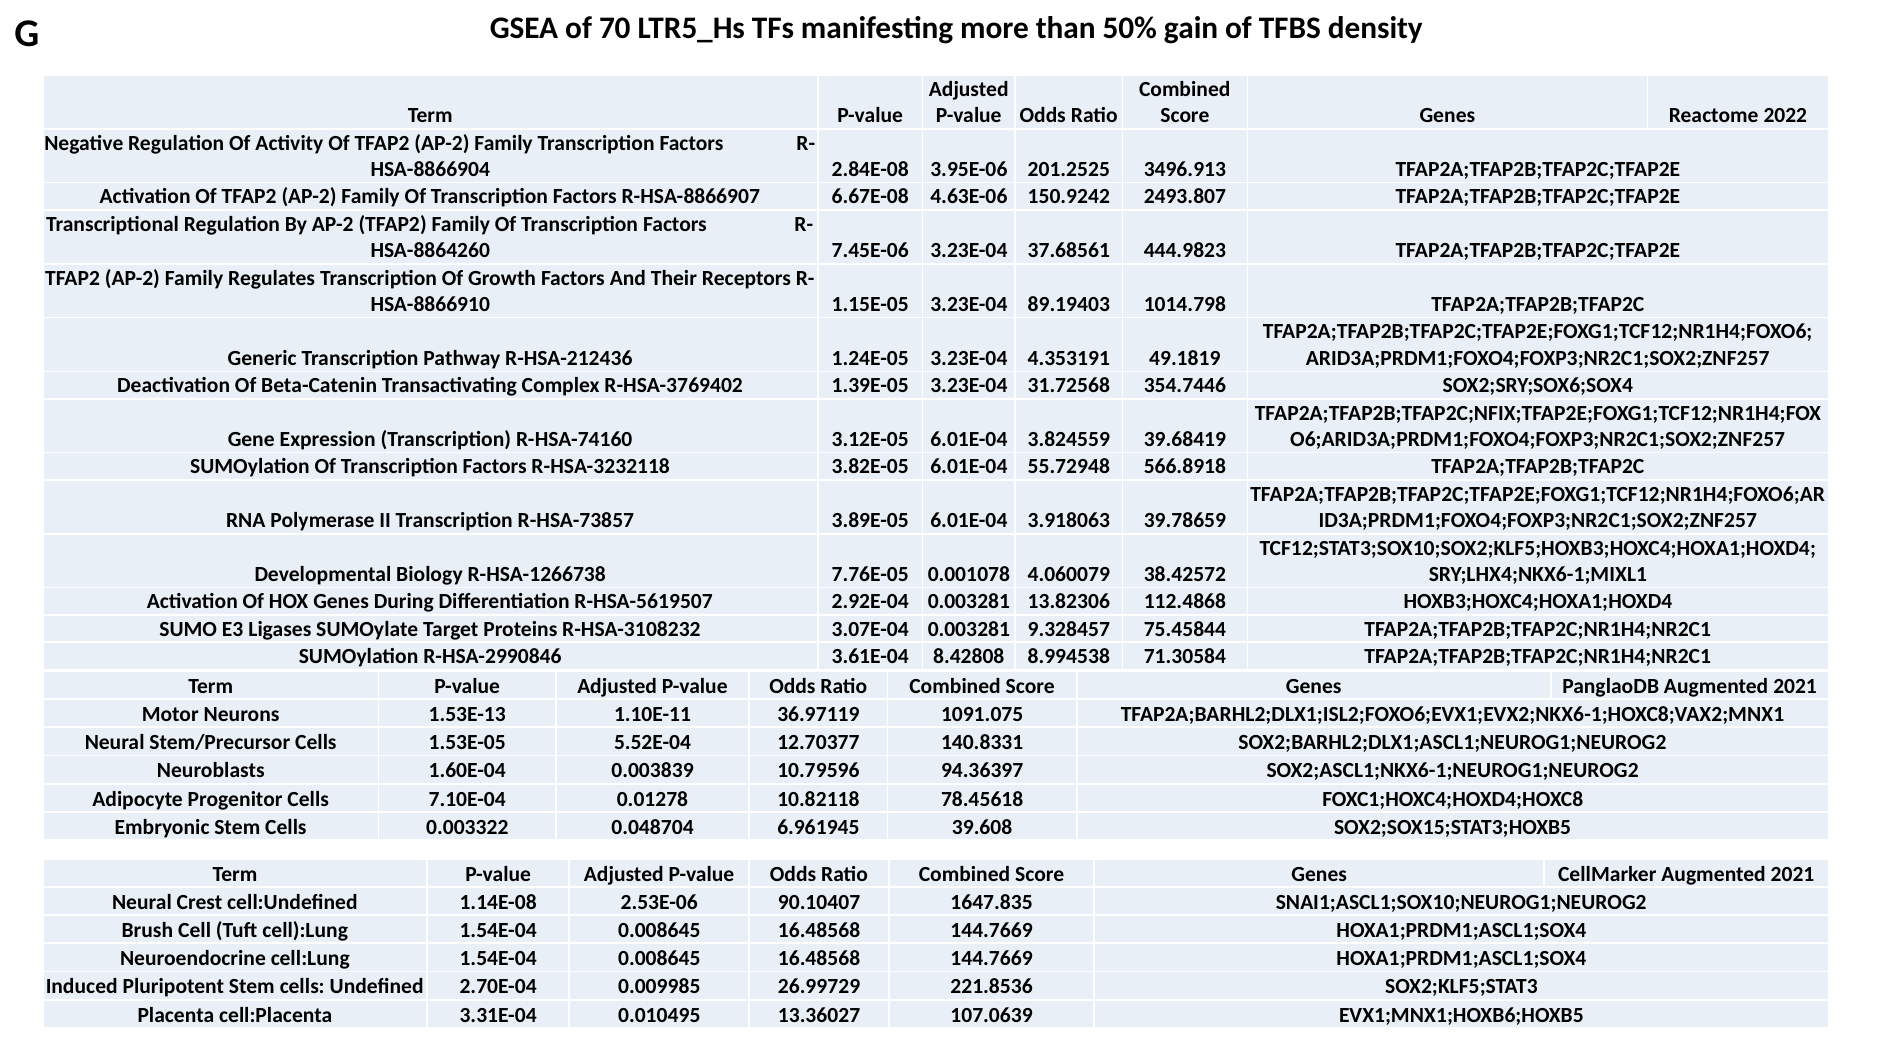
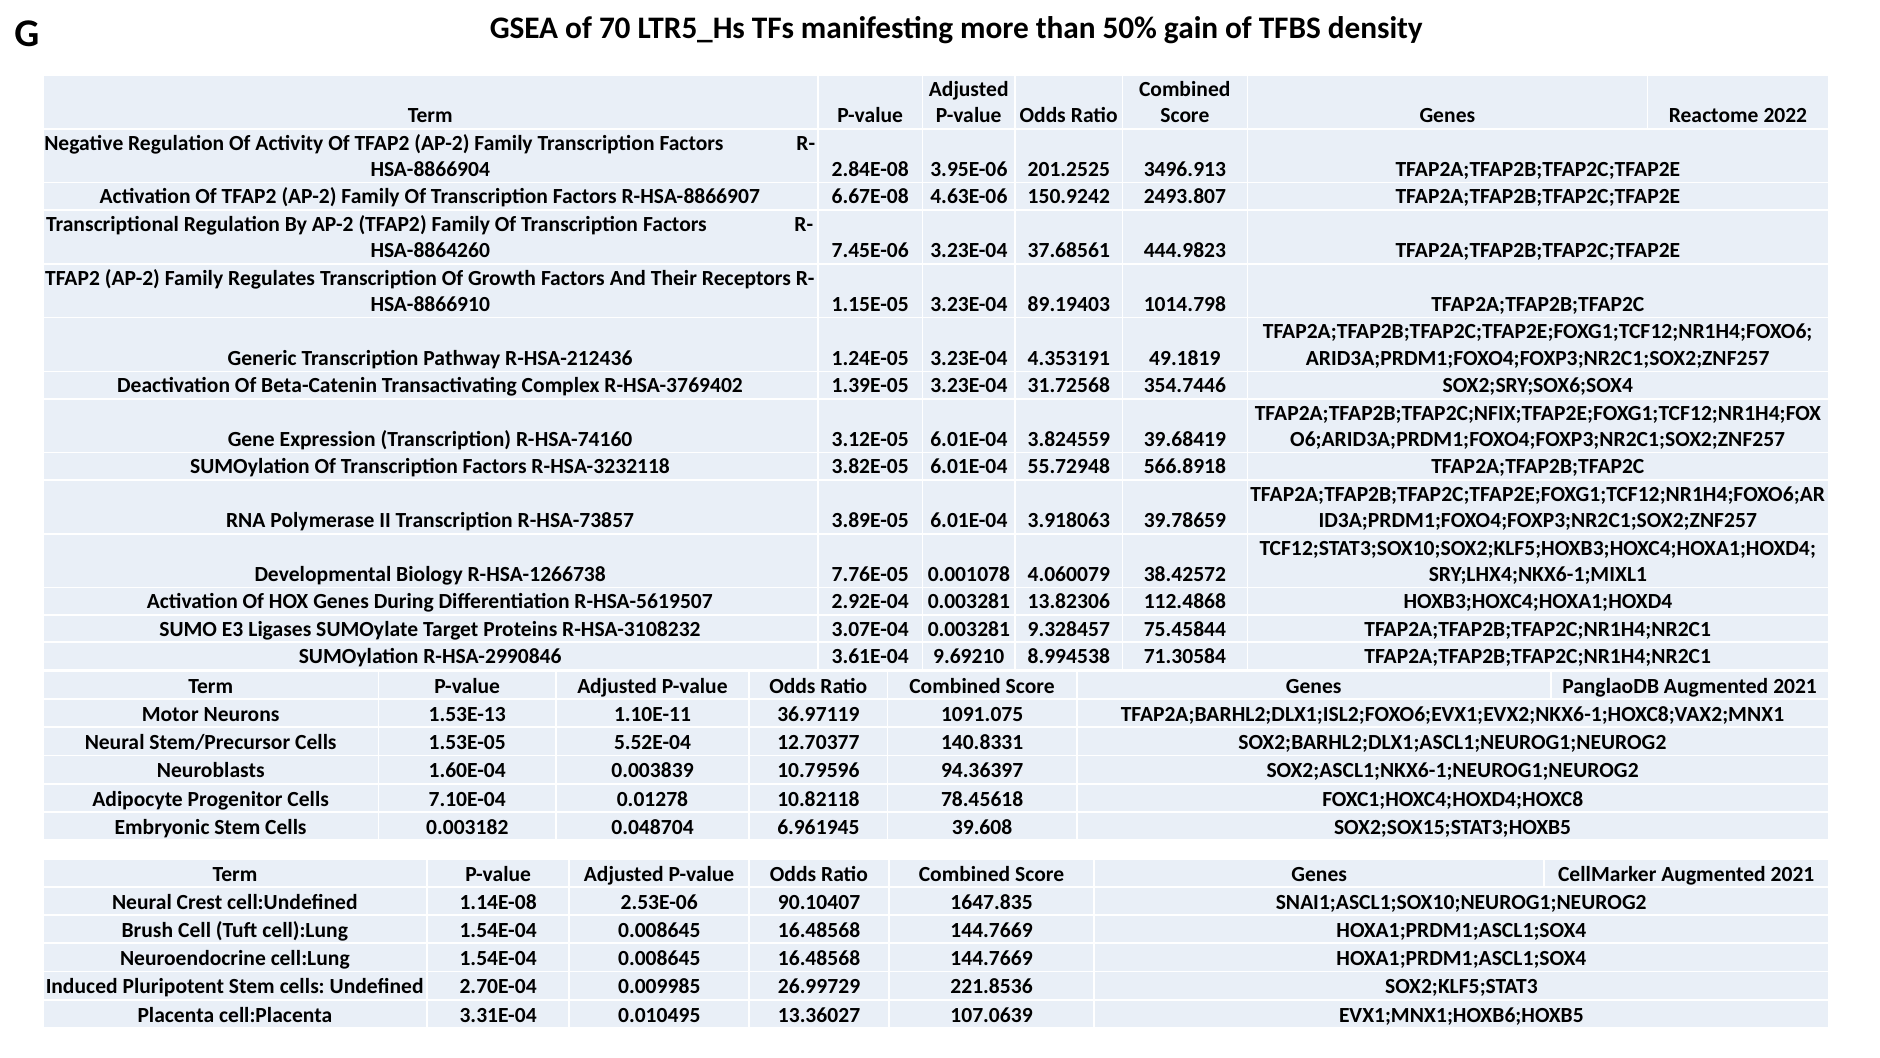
8.42808: 8.42808 -> 9.69210 (969, 656)
0.003322: 0.003322 -> 0.003182 (467, 827)
